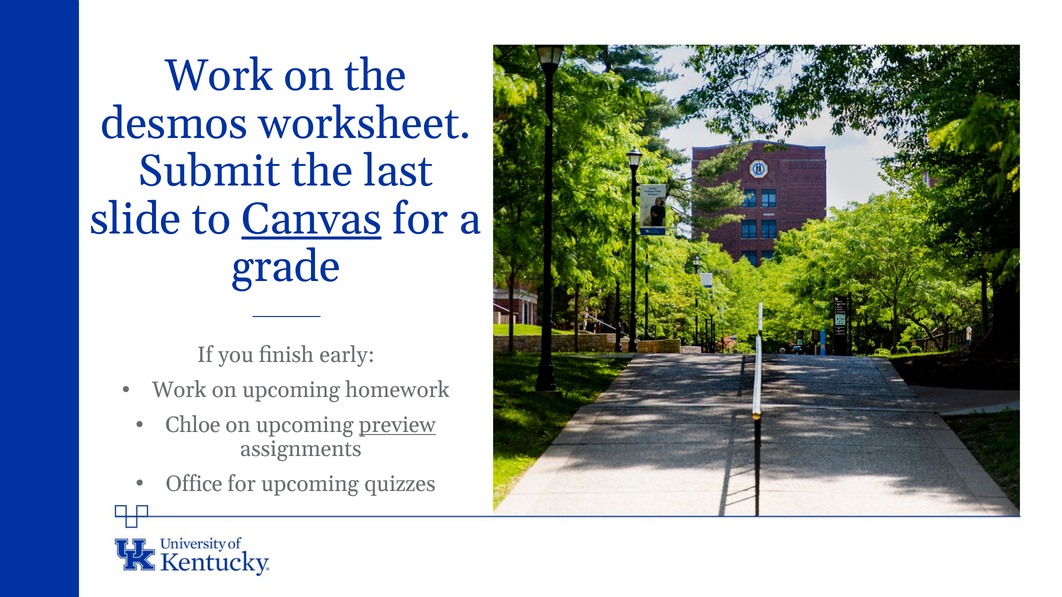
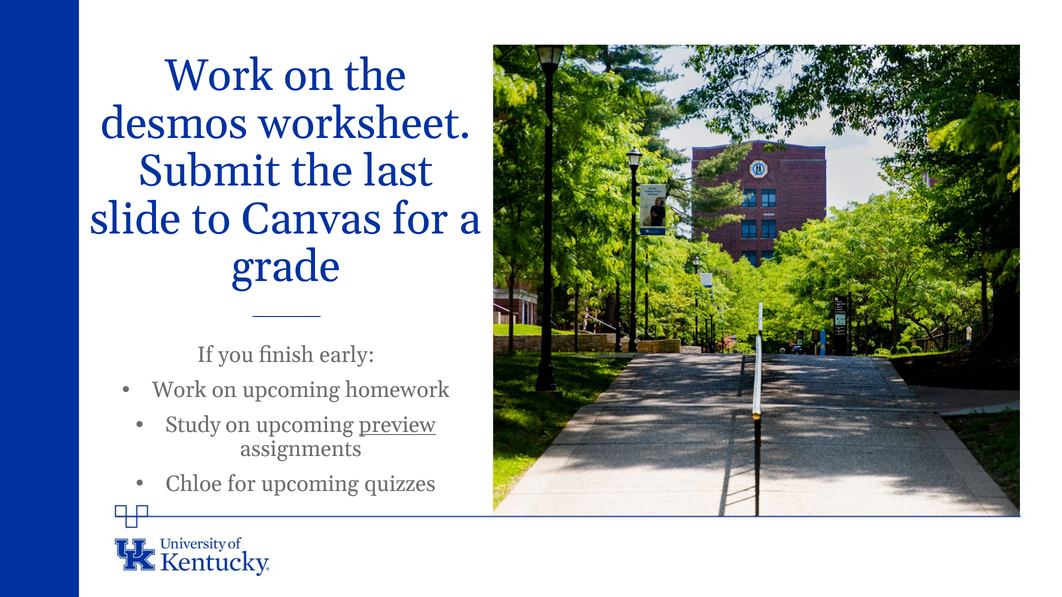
Canvas underline: present -> none (312, 219)
Chloe: Chloe -> Study (193, 425)
Office: Office -> Chloe (194, 484)
